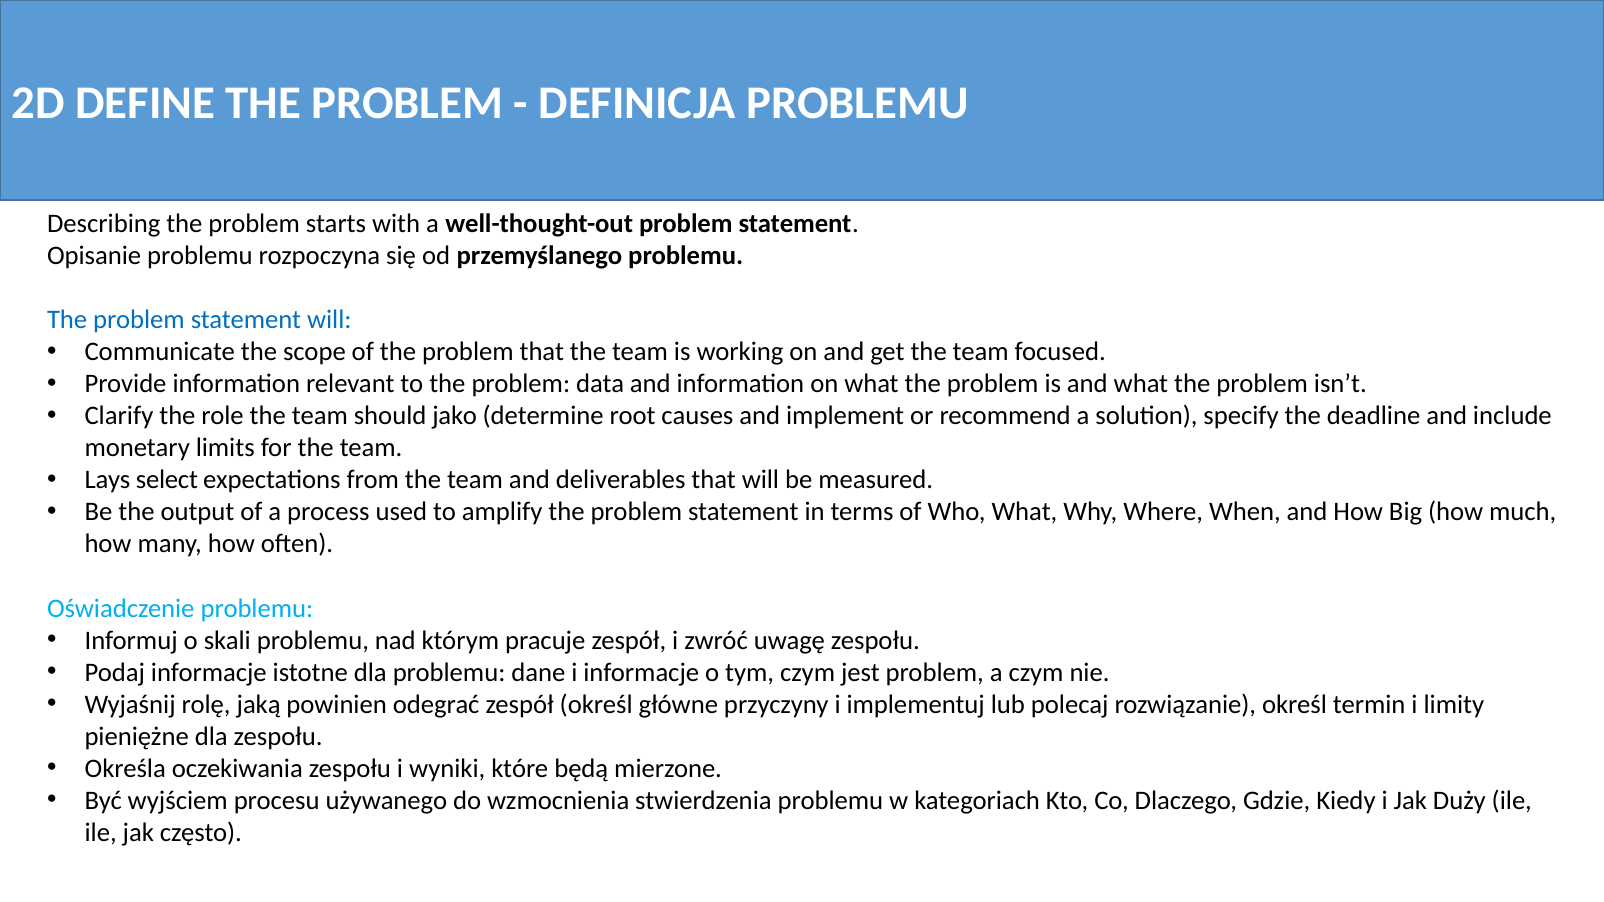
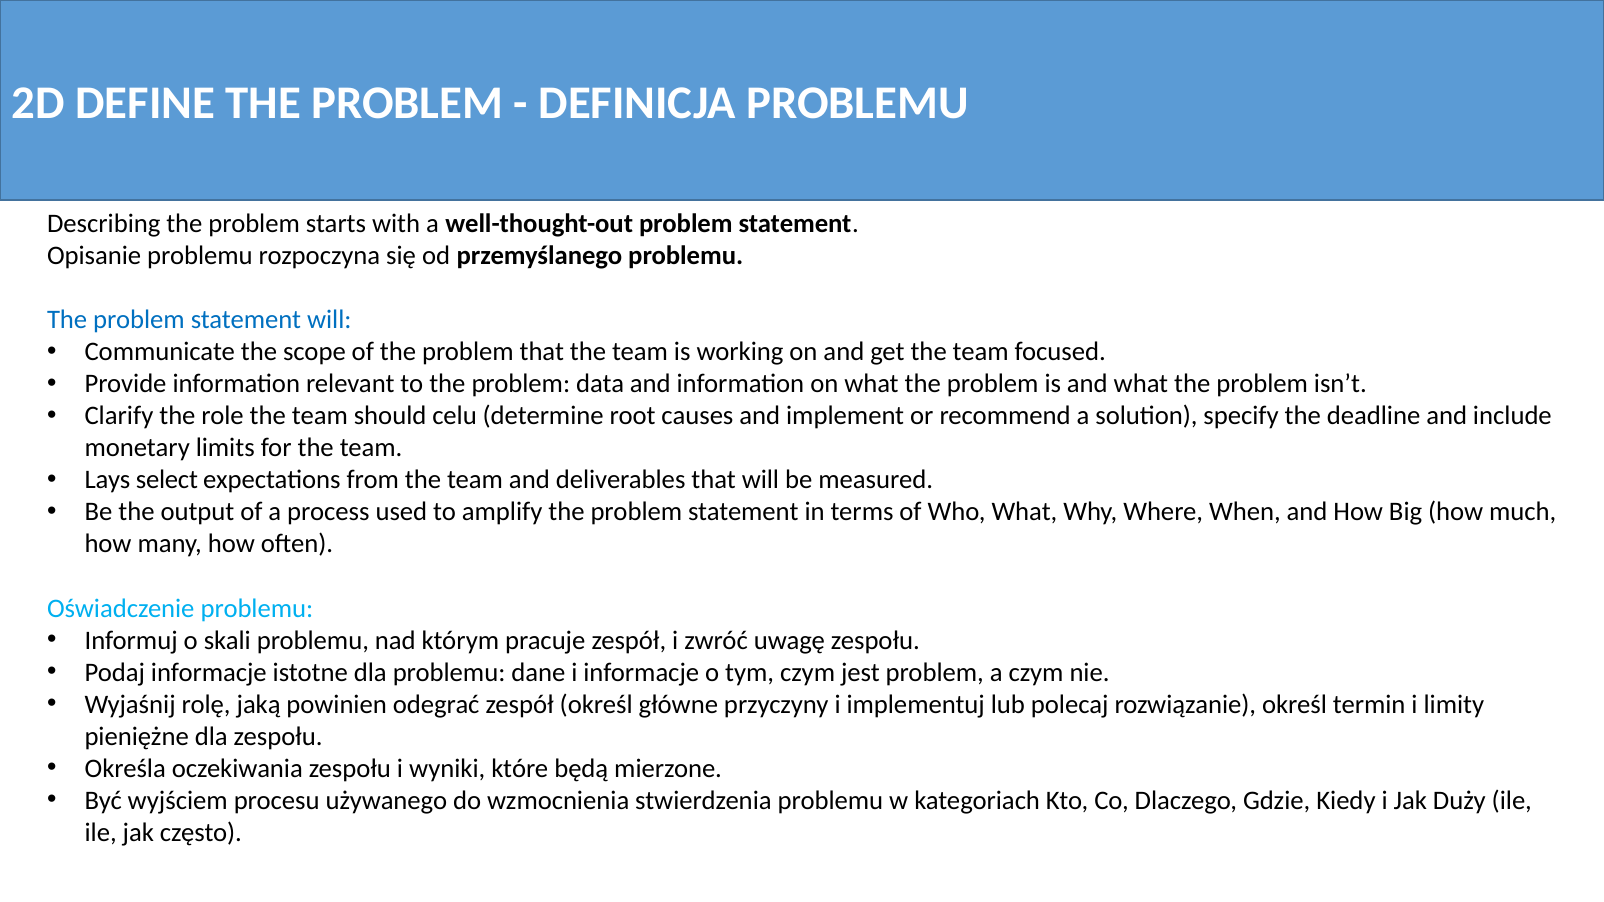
jako: jako -> celu (455, 416)
